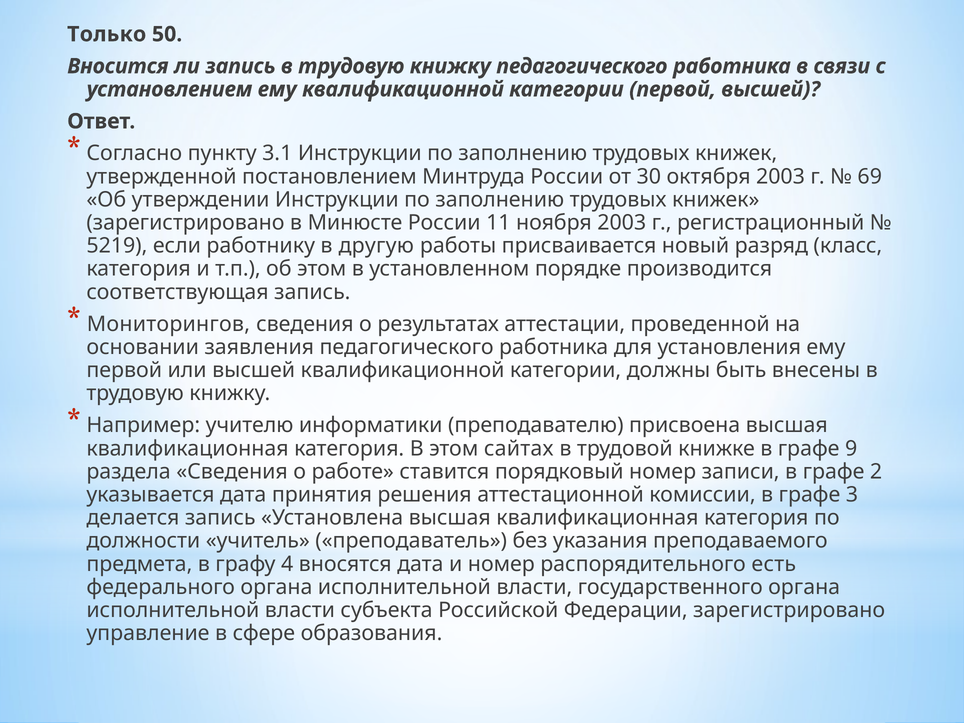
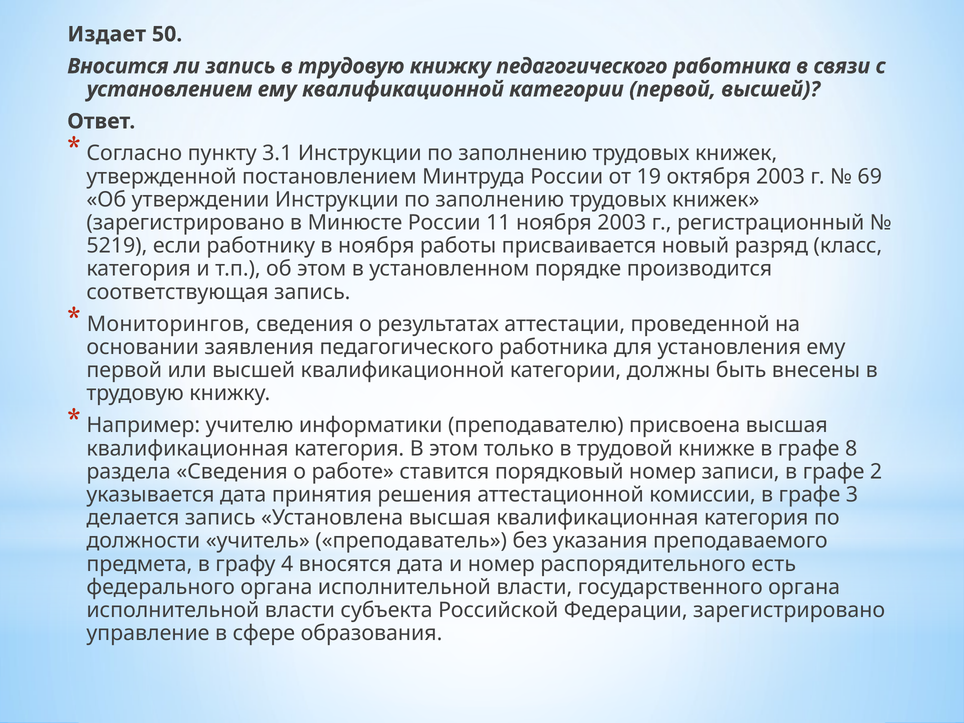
Только: Только -> Издает (107, 34)
30: 30 -> 19 (649, 176)
в другую: другую -> ноября (376, 246)
сайтах: сайтах -> только (519, 448)
9: 9 -> 8 (851, 448)
